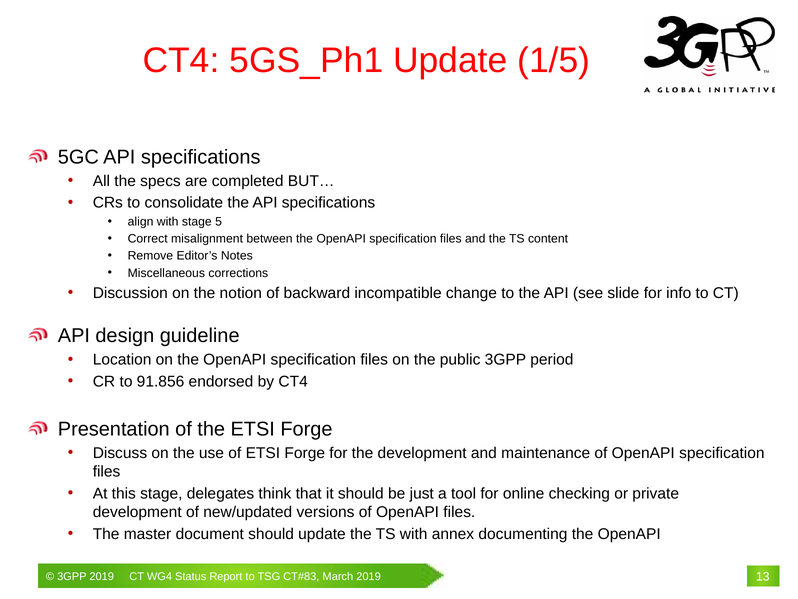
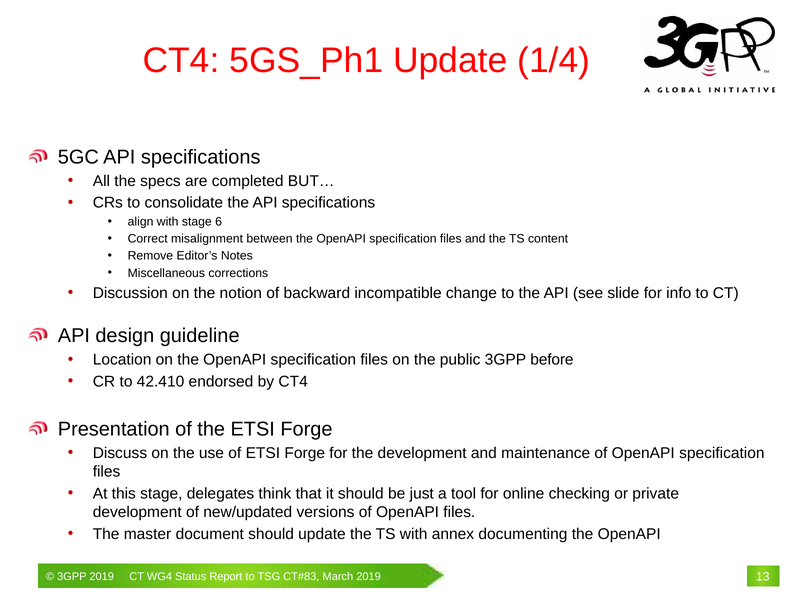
1/5: 1/5 -> 1/4 (554, 60)
5: 5 -> 6 (219, 222)
period: period -> before (552, 360)
91.856: 91.856 -> 42.410 (161, 381)
